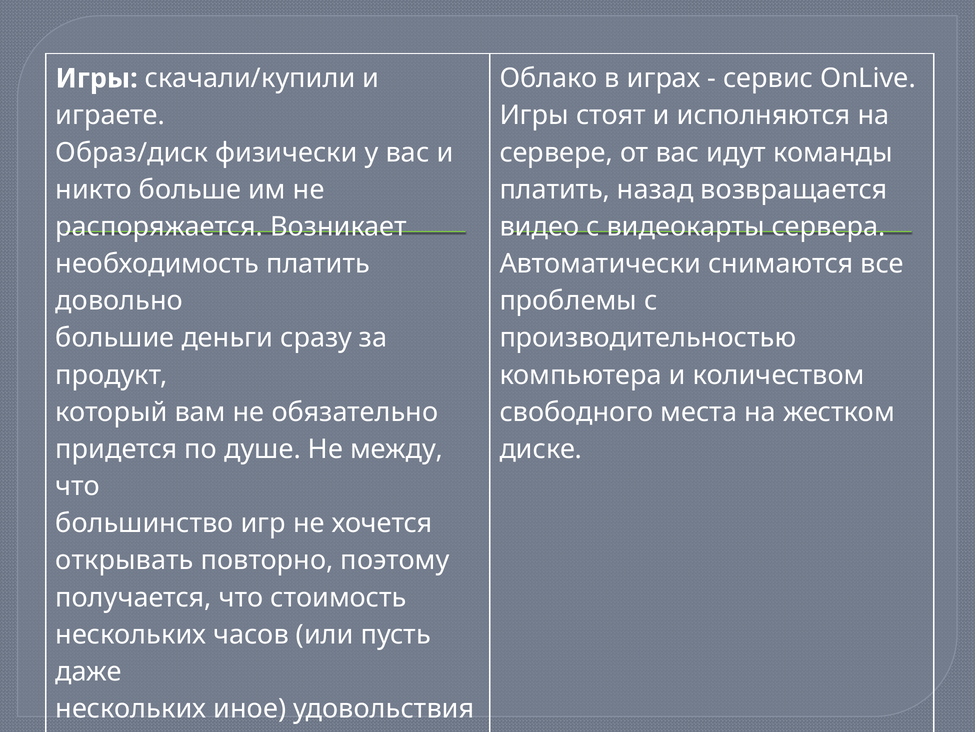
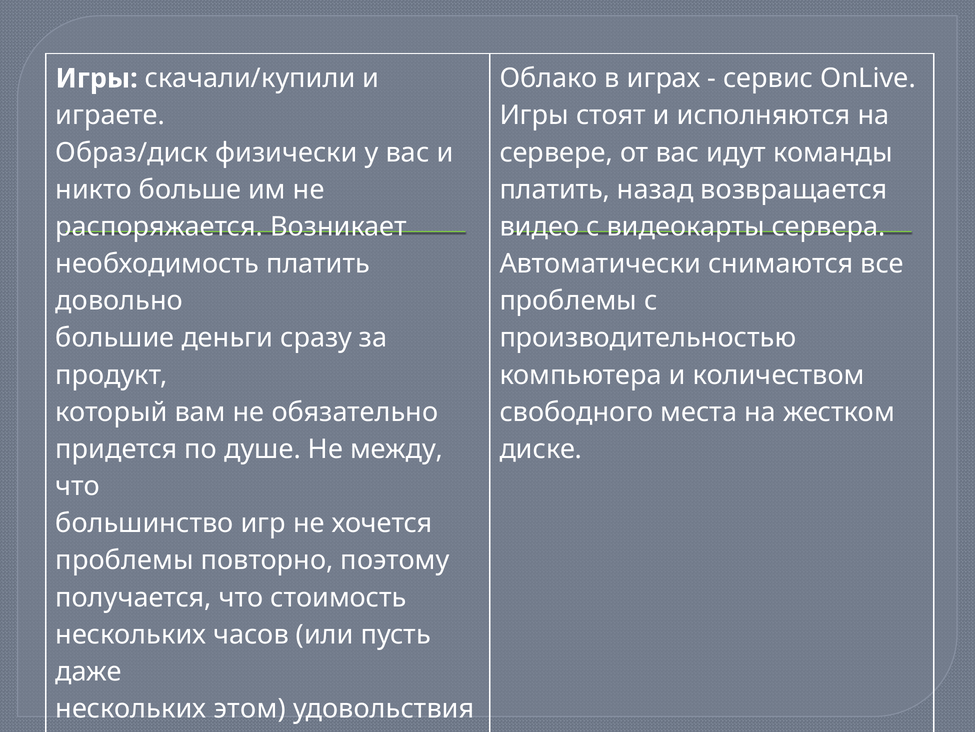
открывать: открывать -> проблемы (125, 560)
иное: иное -> этом (250, 708)
